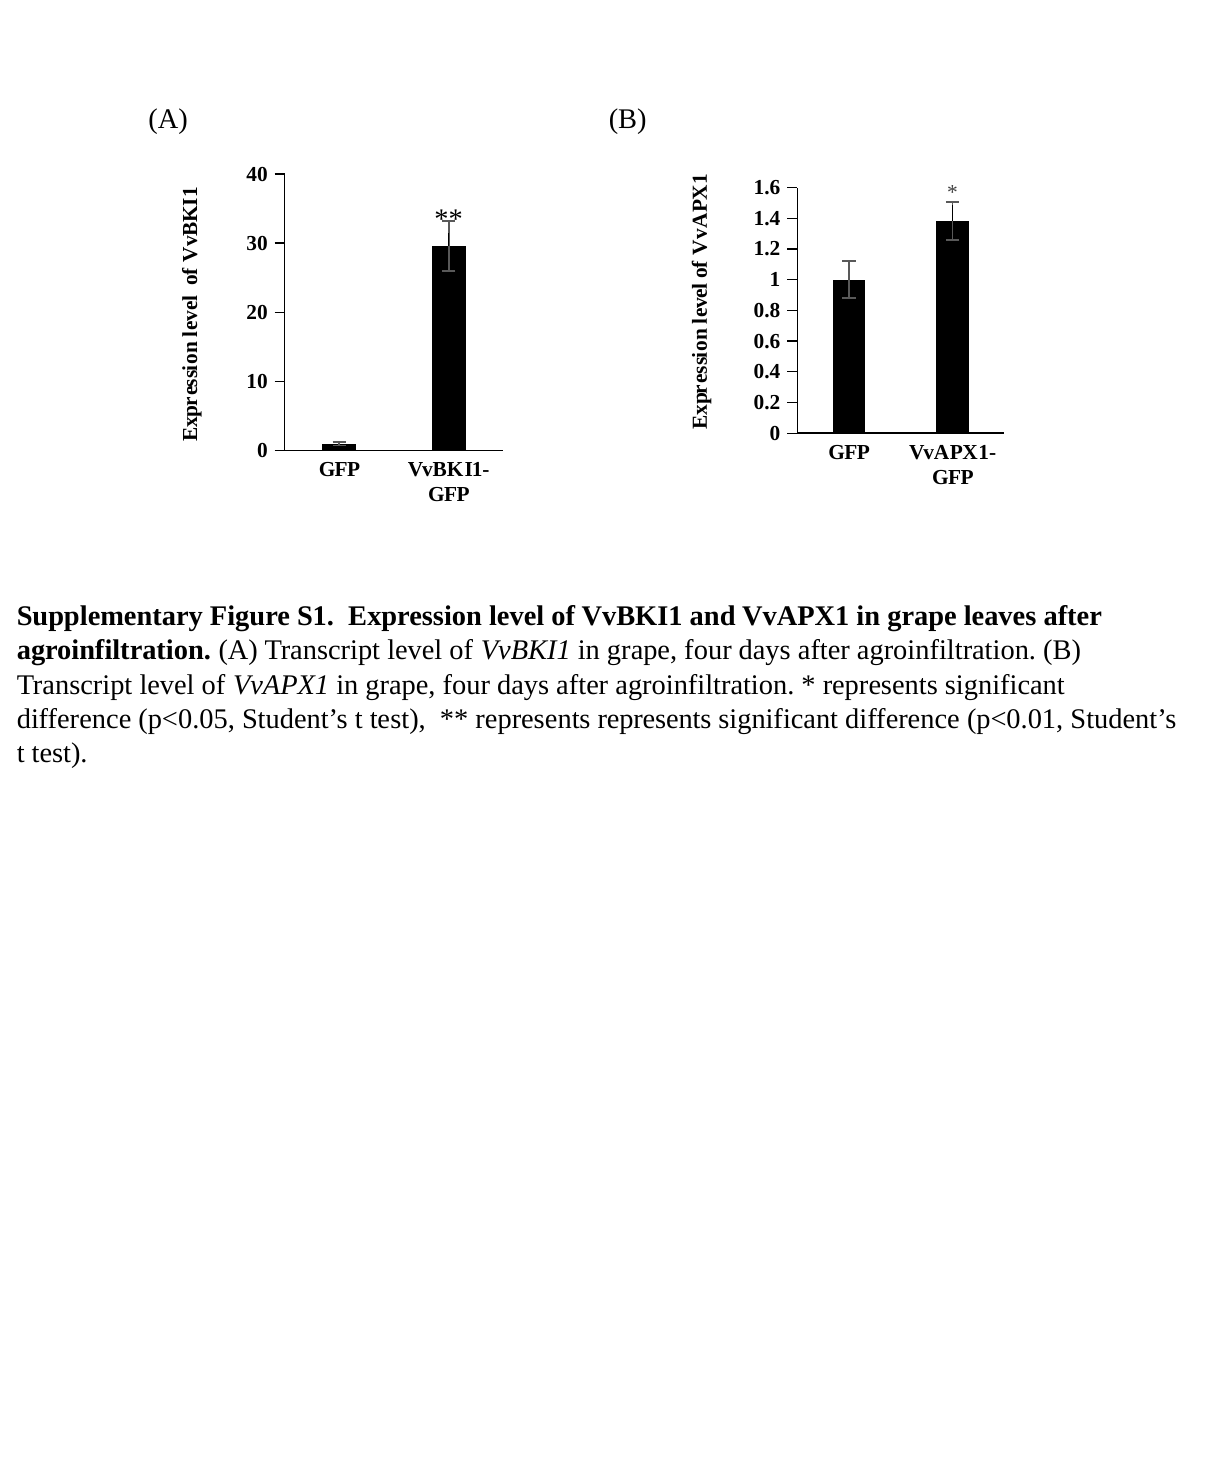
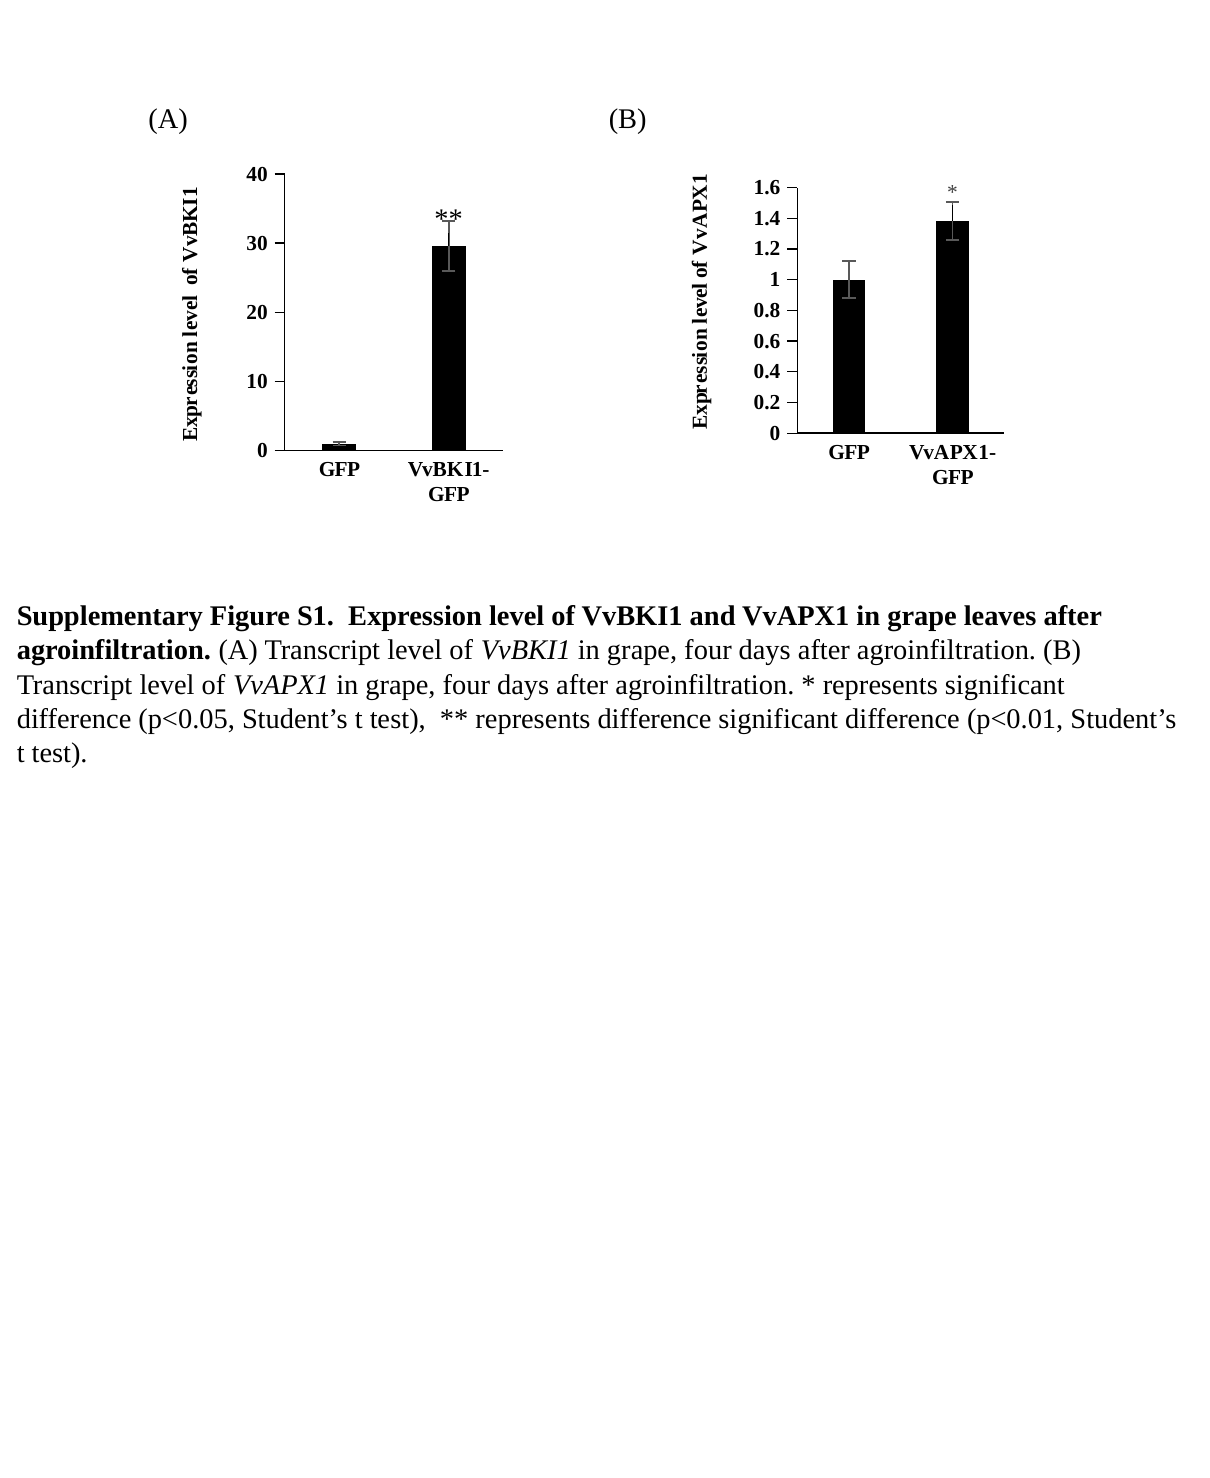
represents represents: represents -> difference (654, 719)
